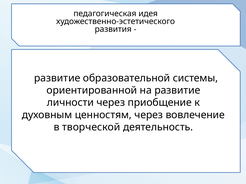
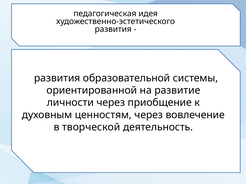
развитие: развитие -> развития (57, 78)
